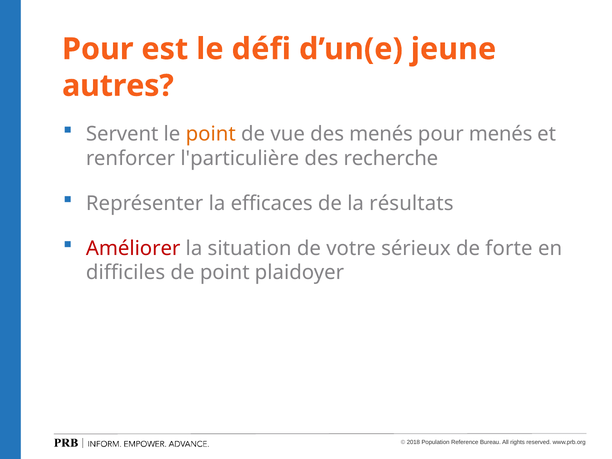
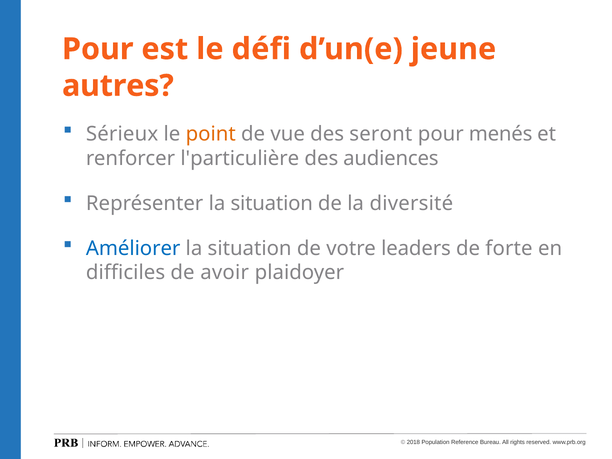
Servent: Servent -> Sérieux (122, 134)
des menés: menés -> seront (381, 134)
recherche: recherche -> audiences (391, 159)
Représenter la efficaces: efficaces -> situation (272, 203)
résultats: résultats -> diversité (411, 203)
Améliorer colour: red -> blue (133, 248)
sérieux: sérieux -> leaders (416, 248)
de point: point -> avoir (225, 273)
